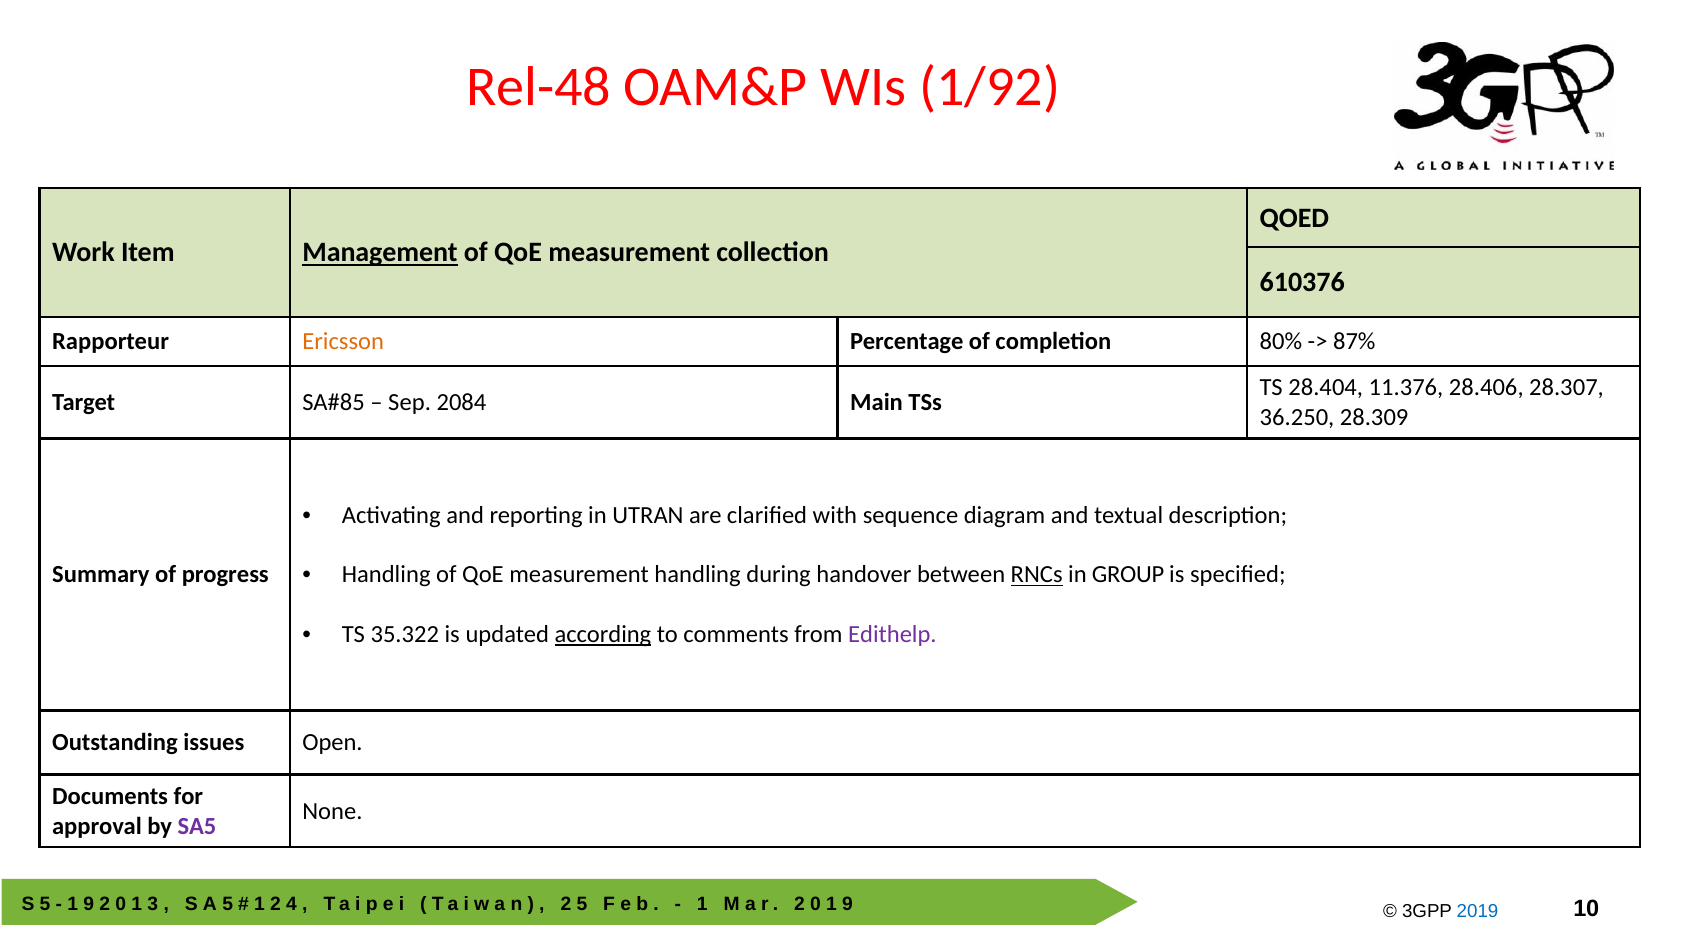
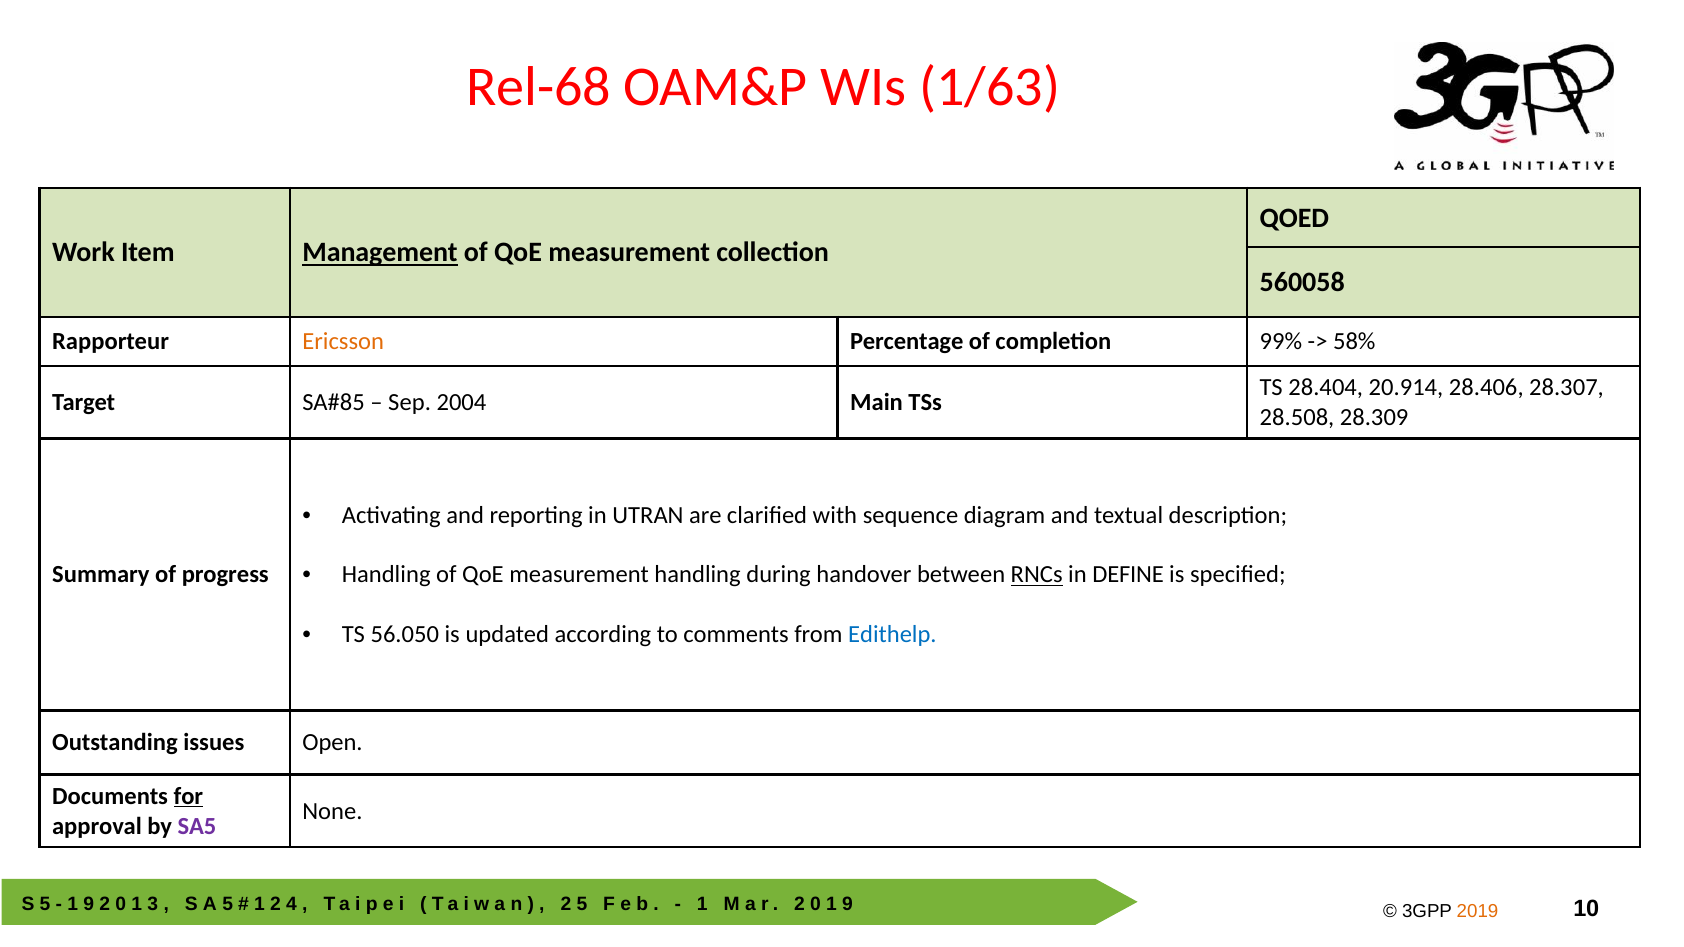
Rel-48: Rel-48 -> Rel-68 (539, 87)
1/92: 1/92 -> 1/63 (990, 87)
610376: 610376 -> 560058 (1302, 282)
80%: 80% -> 99% (1281, 342)
87%: 87% -> 58% (1354, 342)
11.376: 11.376 -> 20.914 (1406, 388)
2084: 2084 -> 2004 (461, 403)
36.250: 36.250 -> 28.508 (1297, 418)
GROUP: GROUP -> DEFINE (1128, 575)
35.322: 35.322 -> 56.050 (405, 635)
according underline: present -> none (603, 635)
Edithelp colour: purple -> blue (892, 635)
for underline: none -> present (188, 796)
2019 colour: blue -> orange (1478, 911)
